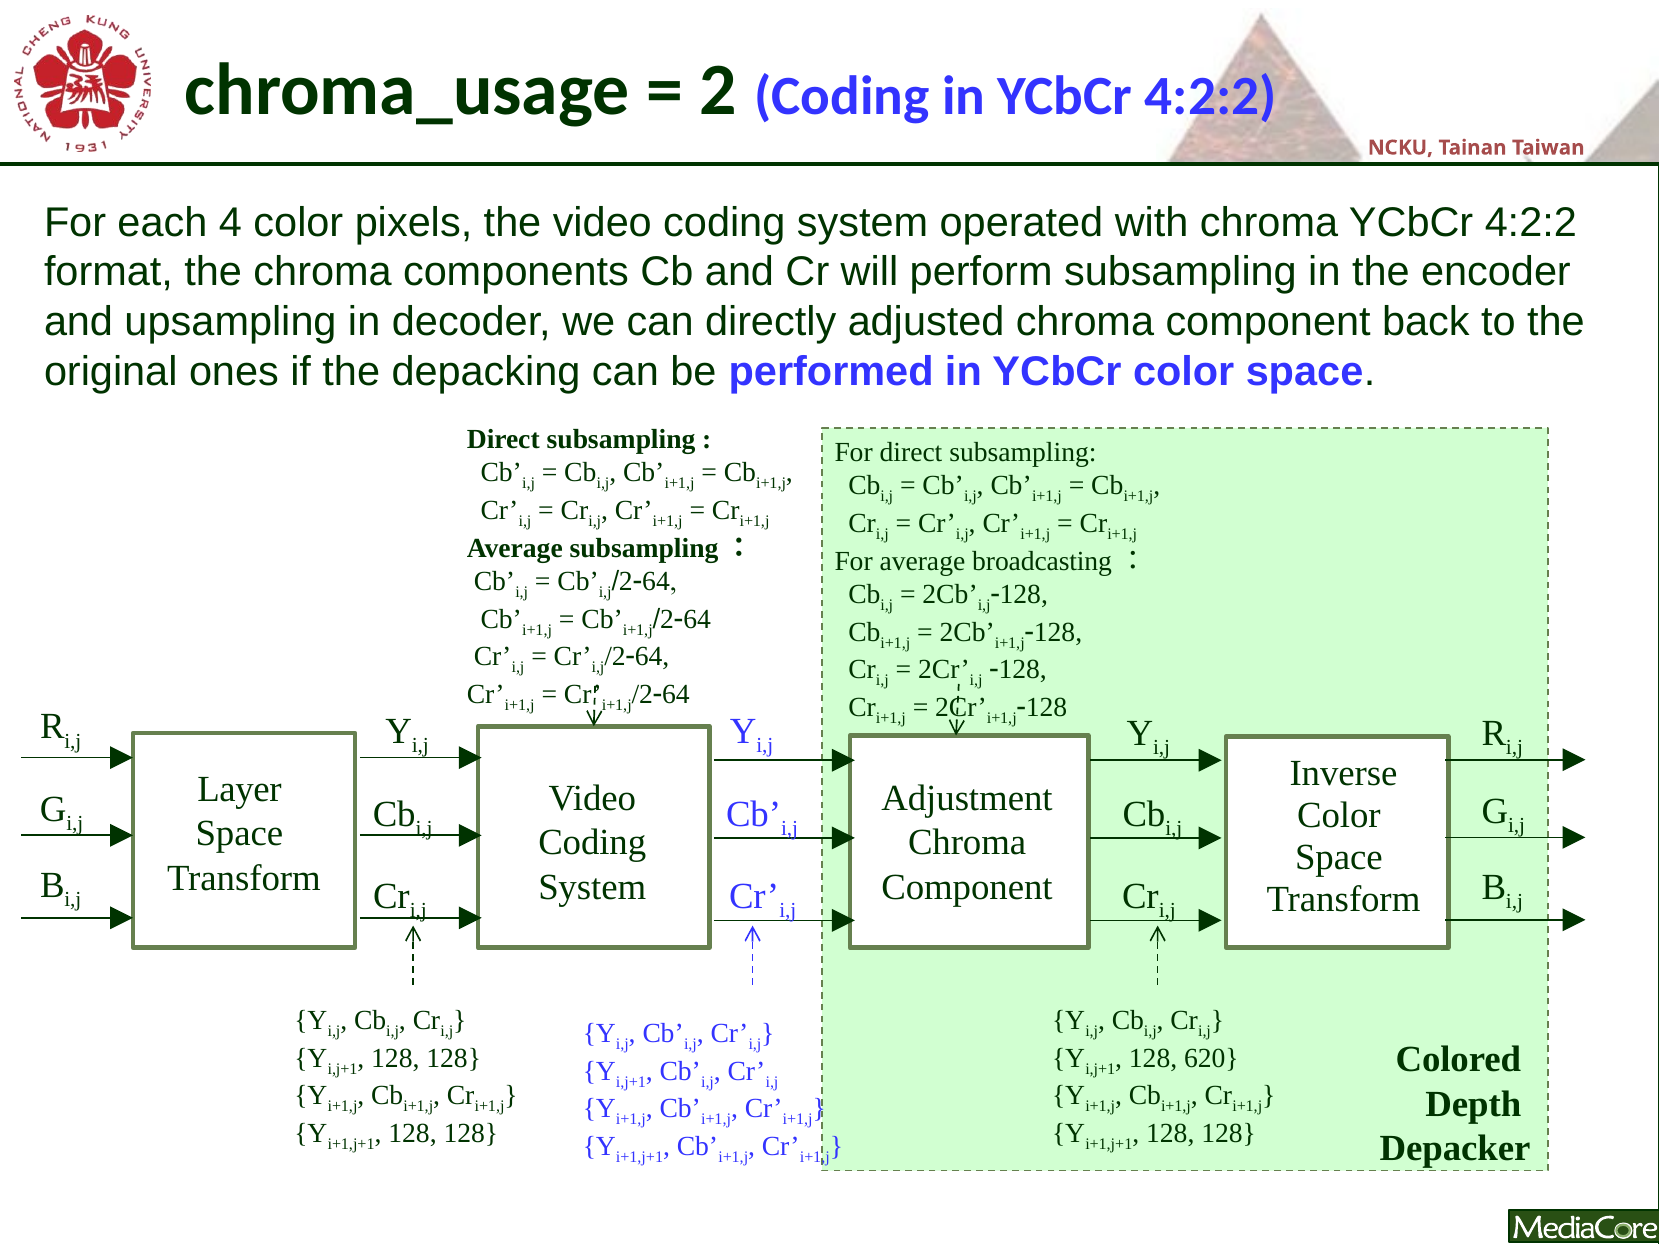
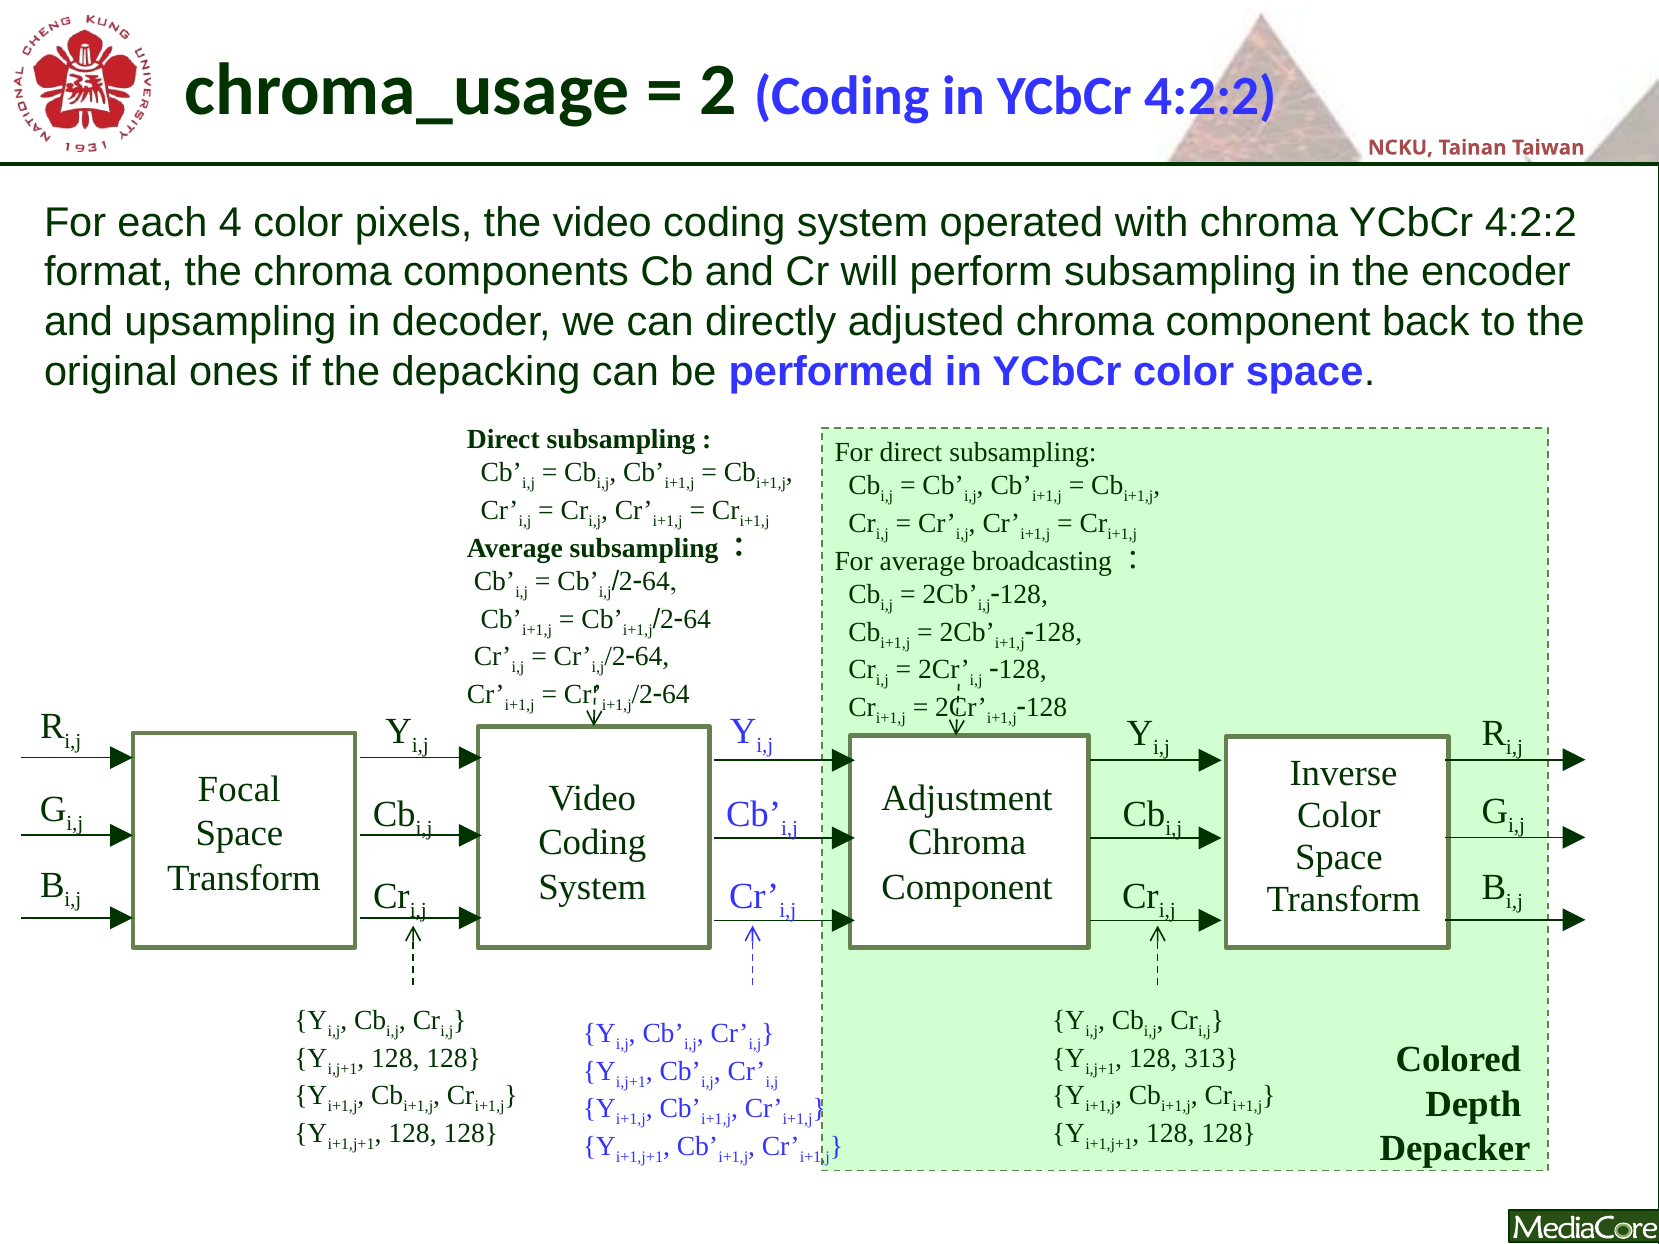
Layer: Layer -> Focal (239, 790)
620: 620 -> 313 (1211, 1058)
